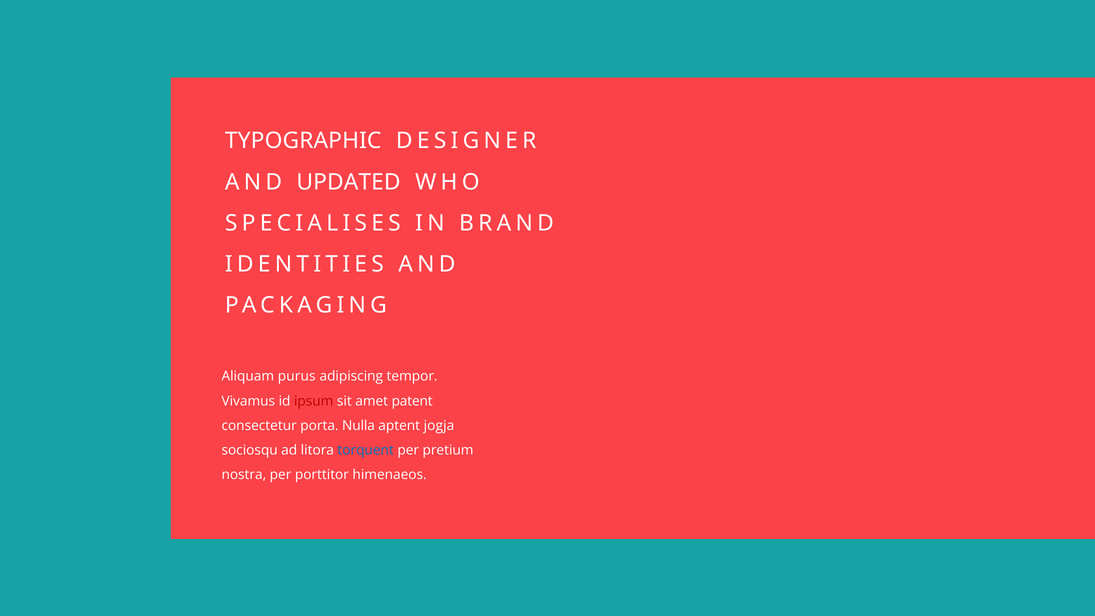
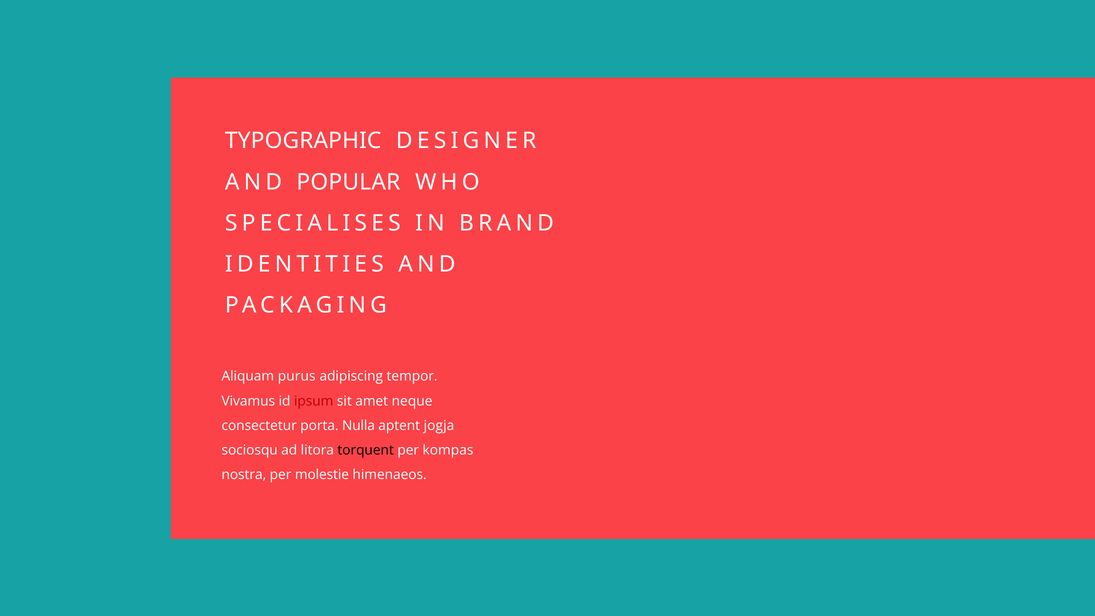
UPDATED: UPDATED -> POPULAR (348, 182)
patent: patent -> neque (412, 401)
torquent colour: blue -> black (366, 450)
pretium: pretium -> kompas (448, 450)
porttitor: porttitor -> molestie (322, 475)
